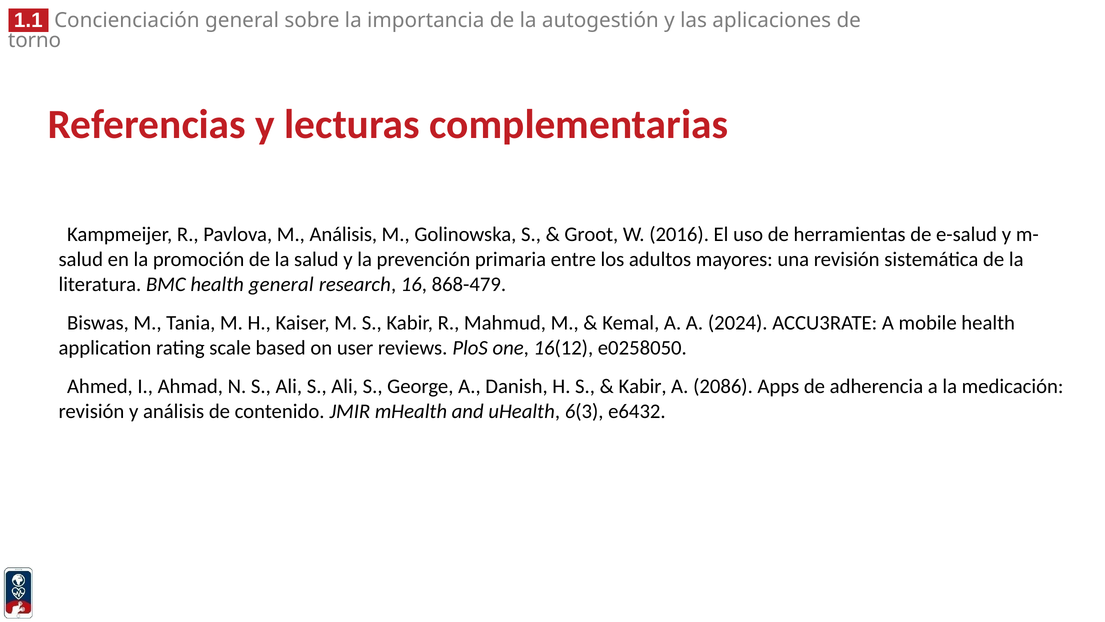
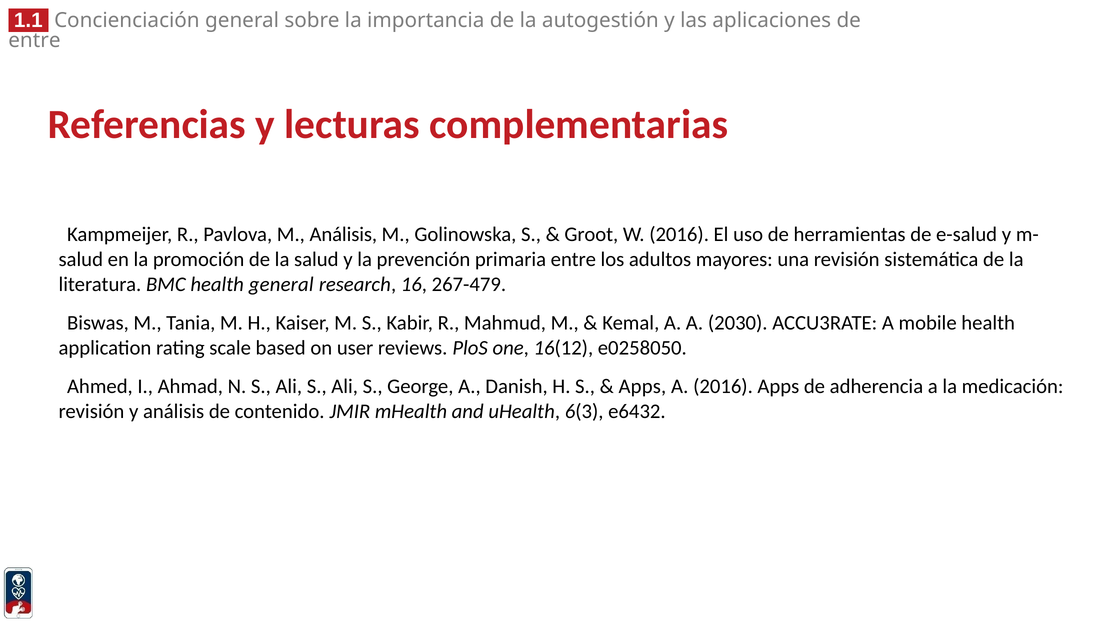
torno: torno -> entre (34, 40)
868-479: 868-479 -> 267-479 (469, 284)
2024: 2024 -> 2030 (738, 323)
Kabir: Kabir -> Apps (642, 386)
A 2086: 2086 -> 2016 (723, 386)
